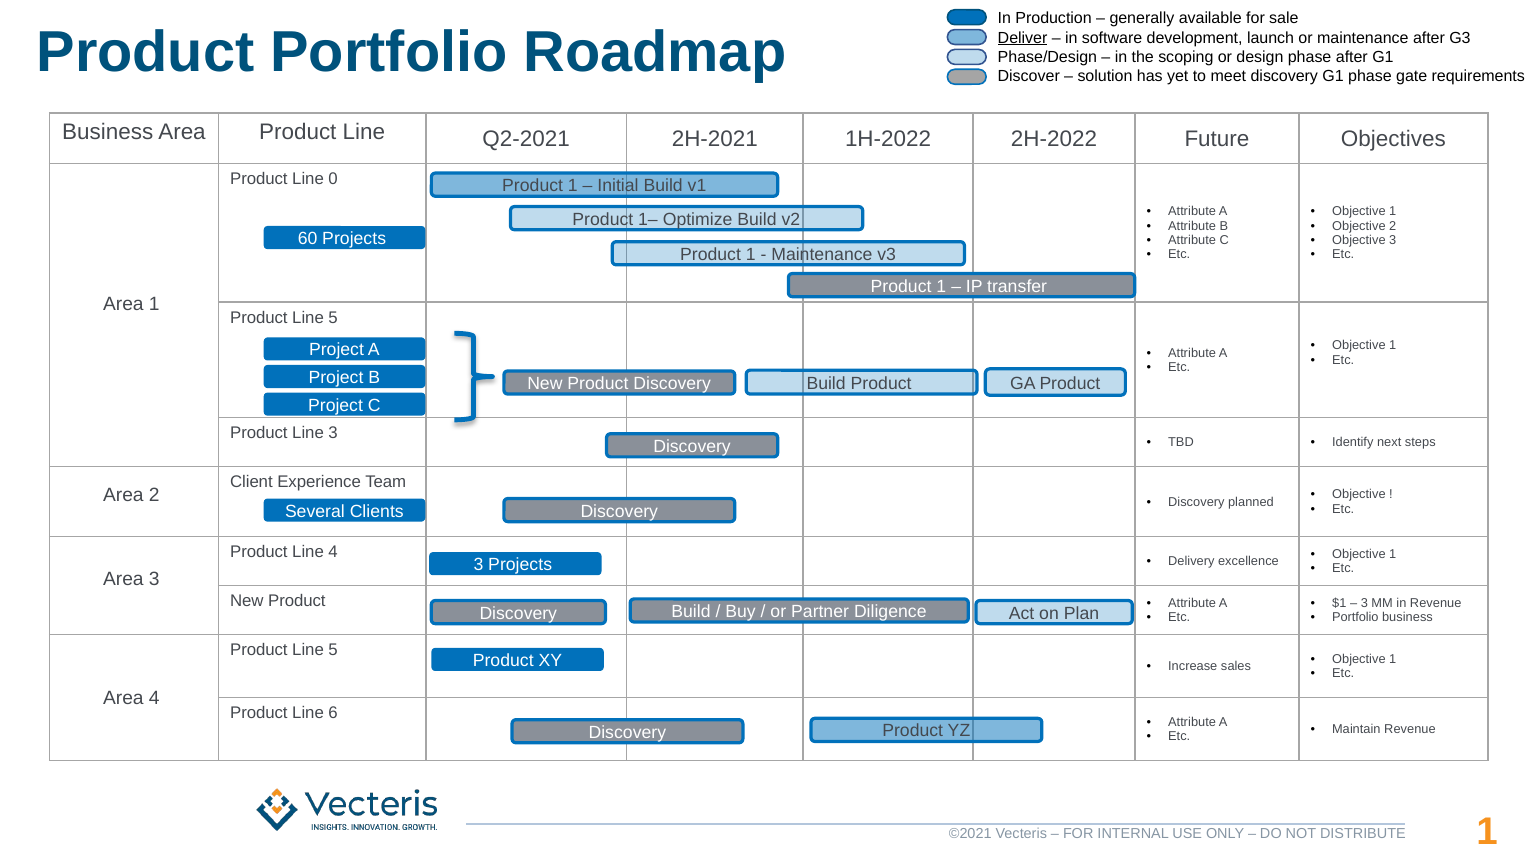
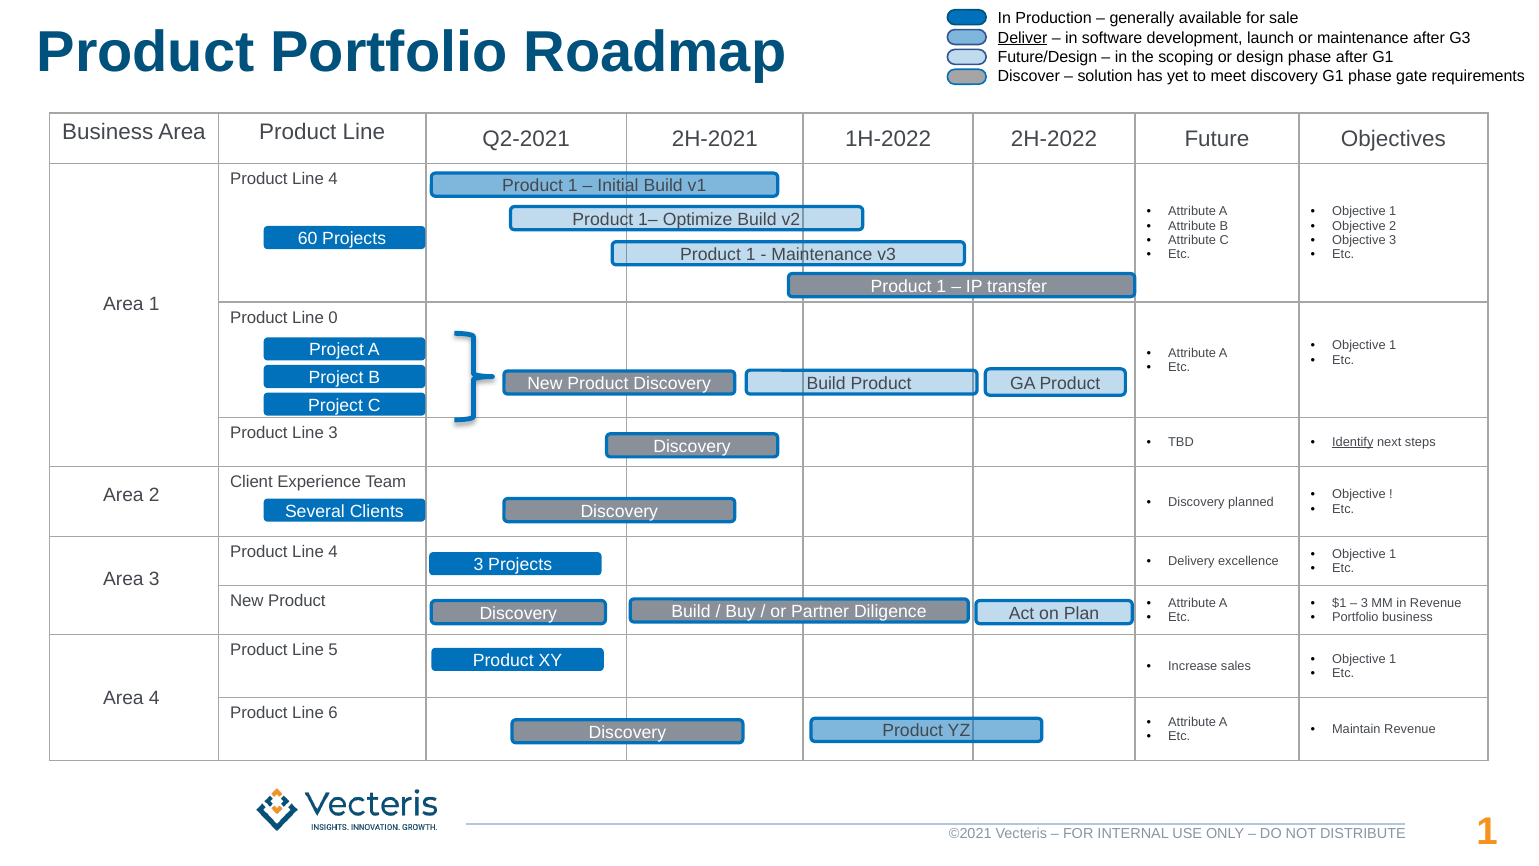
Phase/Design: Phase/Design -> Future/Design (1047, 57)
0: 0 -> 4 (333, 179)
5: 5 -> 0 (333, 317)
Identify underline: none -> present (1353, 442)
